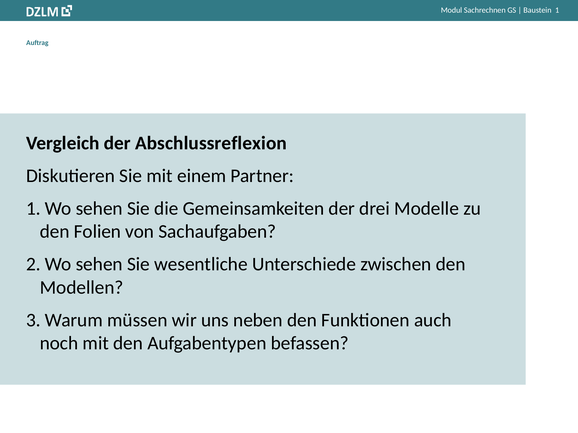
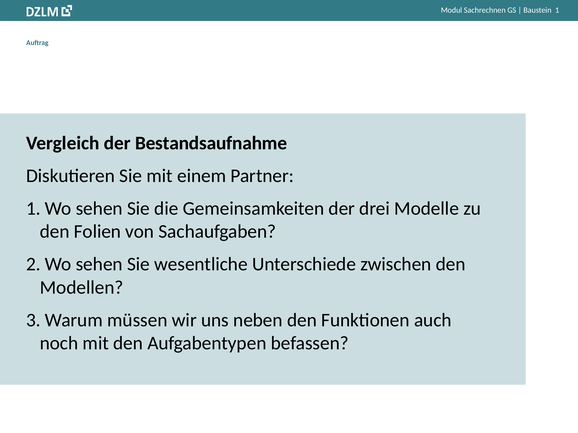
Abschlussreflexion: Abschlussreflexion -> Bestandsaufnahme (211, 143)
